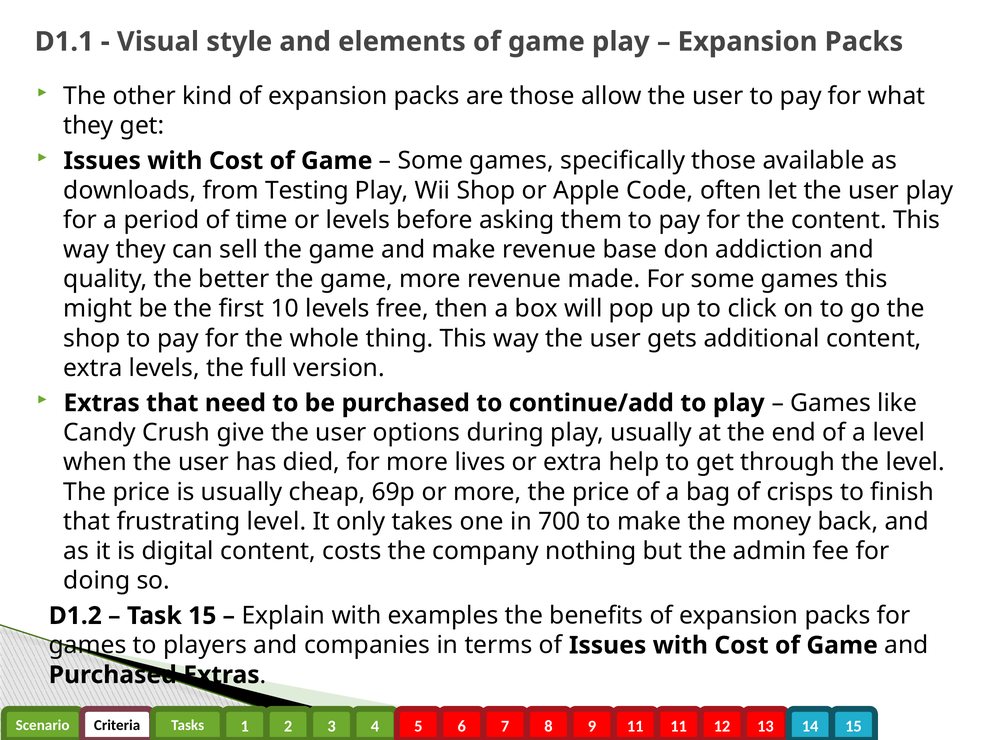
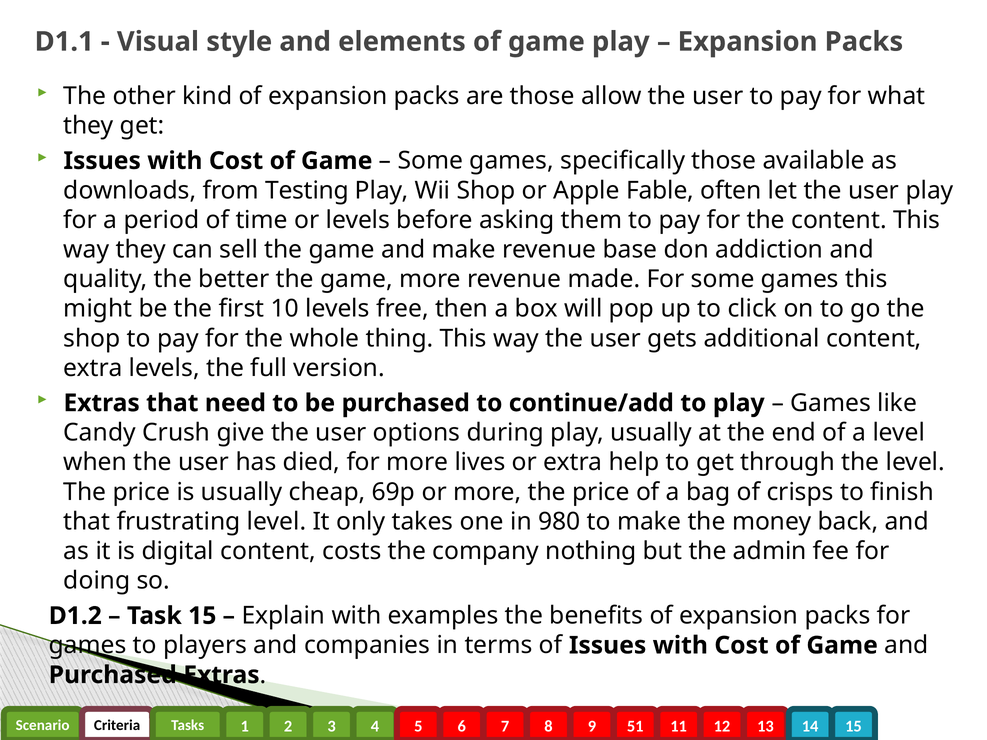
Code: Code -> Fable (660, 190)
700: 700 -> 980 (559, 522)
11: 11 -> 51 (635, 727)
